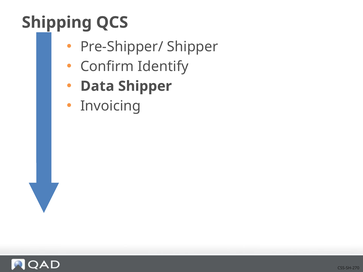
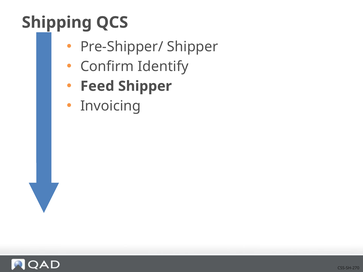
Data: Data -> Feed (97, 86)
